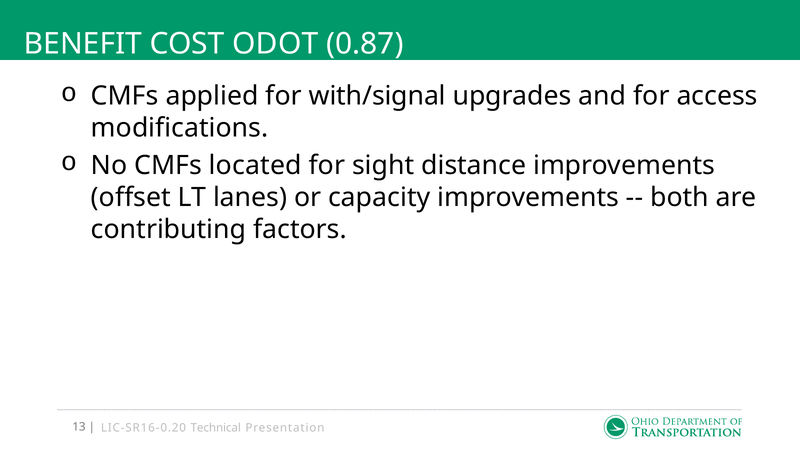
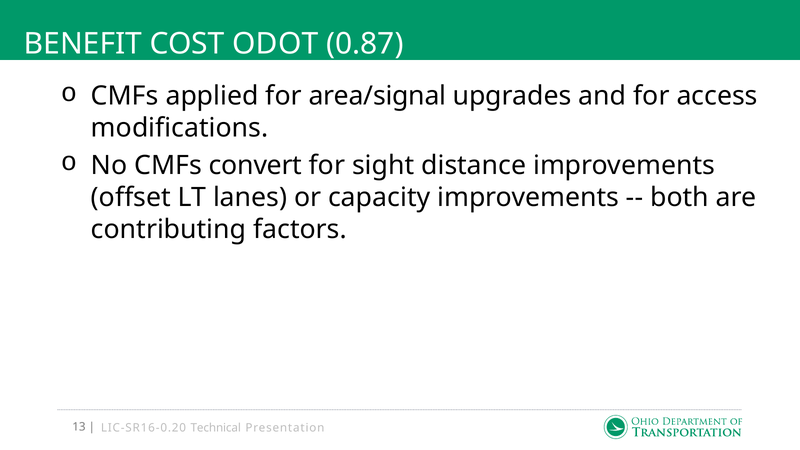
with/signal: with/signal -> area/signal (377, 96)
located: located -> convert (255, 165)
